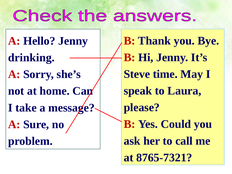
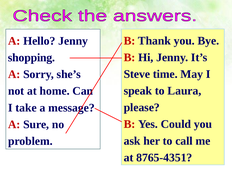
drinking: drinking -> shopping (31, 58)
8765-7321: 8765-7321 -> 8765-4351 (164, 158)
